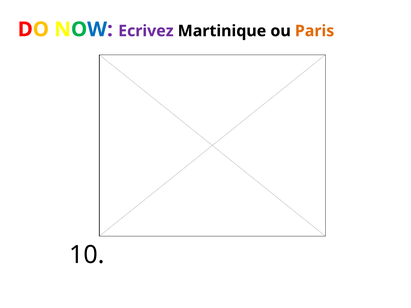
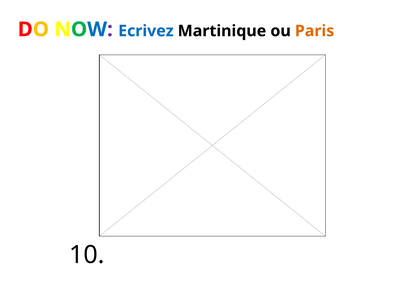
Ecrivez colour: purple -> blue (146, 31)
